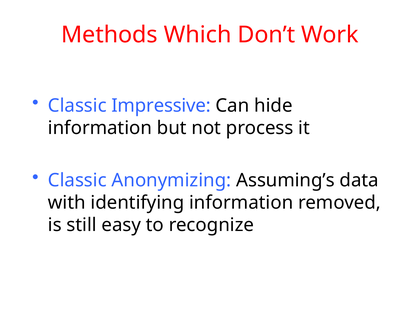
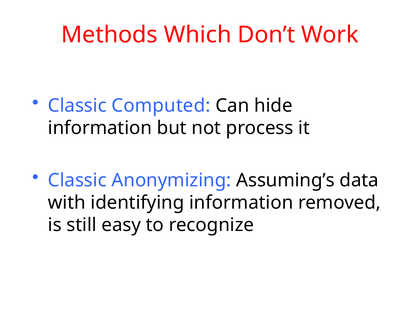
Impressive: Impressive -> Computed (161, 106)
